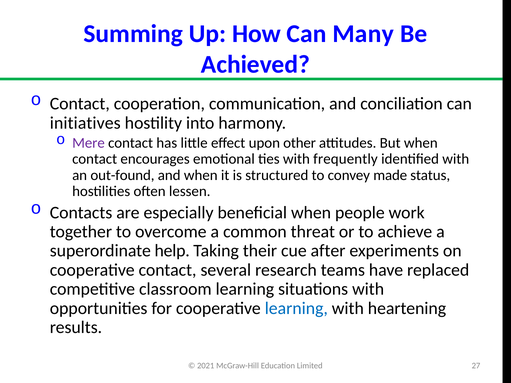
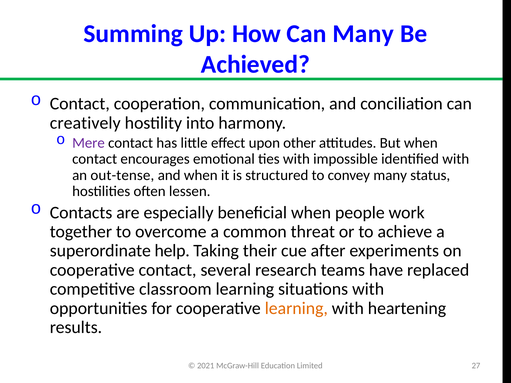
initiatives: initiatives -> creatively (85, 123)
frequently: frequently -> impossible (346, 159)
out-found: out-found -> out-tense (122, 175)
convey made: made -> many (390, 175)
learning colour: blue -> orange (296, 308)
